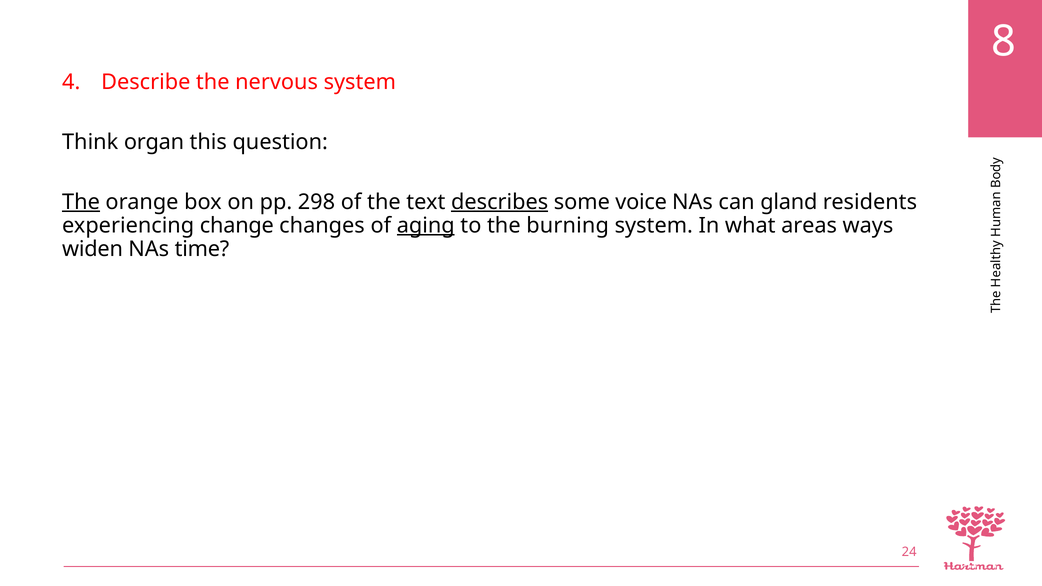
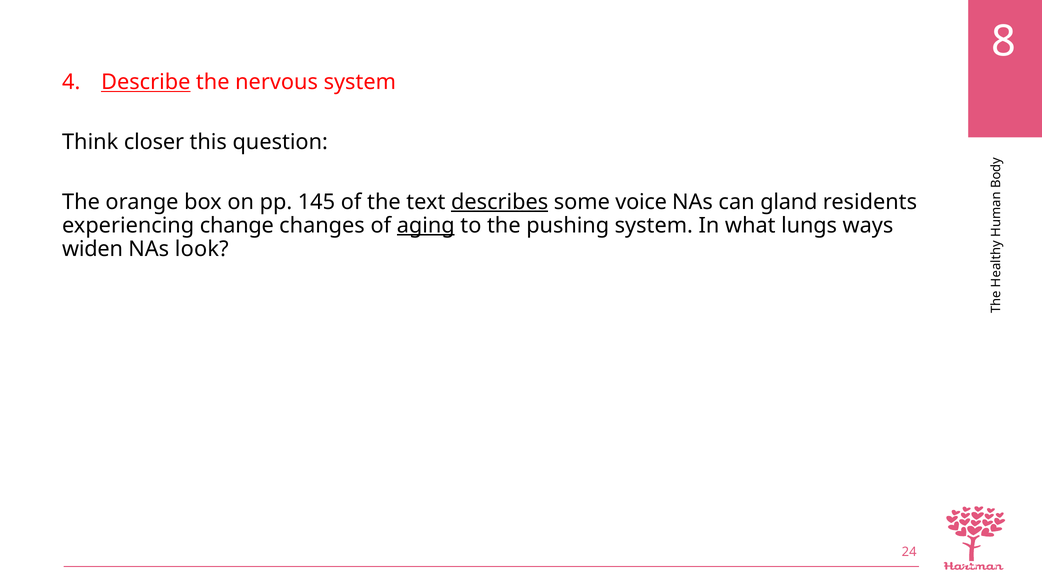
Describe underline: none -> present (146, 82)
organ: organ -> closer (154, 142)
The underline: present -> none (81, 202)
298: 298 -> 145 (316, 202)
burning: burning -> pushing (568, 225)
areas: areas -> lungs (809, 225)
time: time -> look (202, 249)
